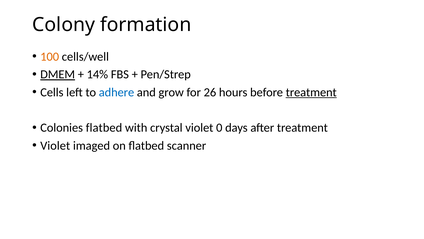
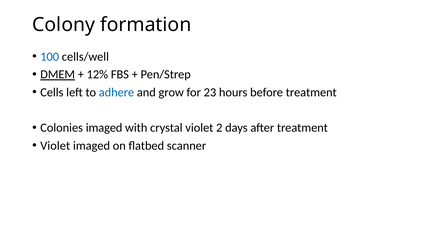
100 colour: orange -> blue (50, 57)
14%: 14% -> 12% (97, 74)
26: 26 -> 23 (210, 92)
treatment underline: present -> none (311, 92)
Colonies flatbed: flatbed -> imaged (104, 128)
0: 0 -> 2 (219, 128)
